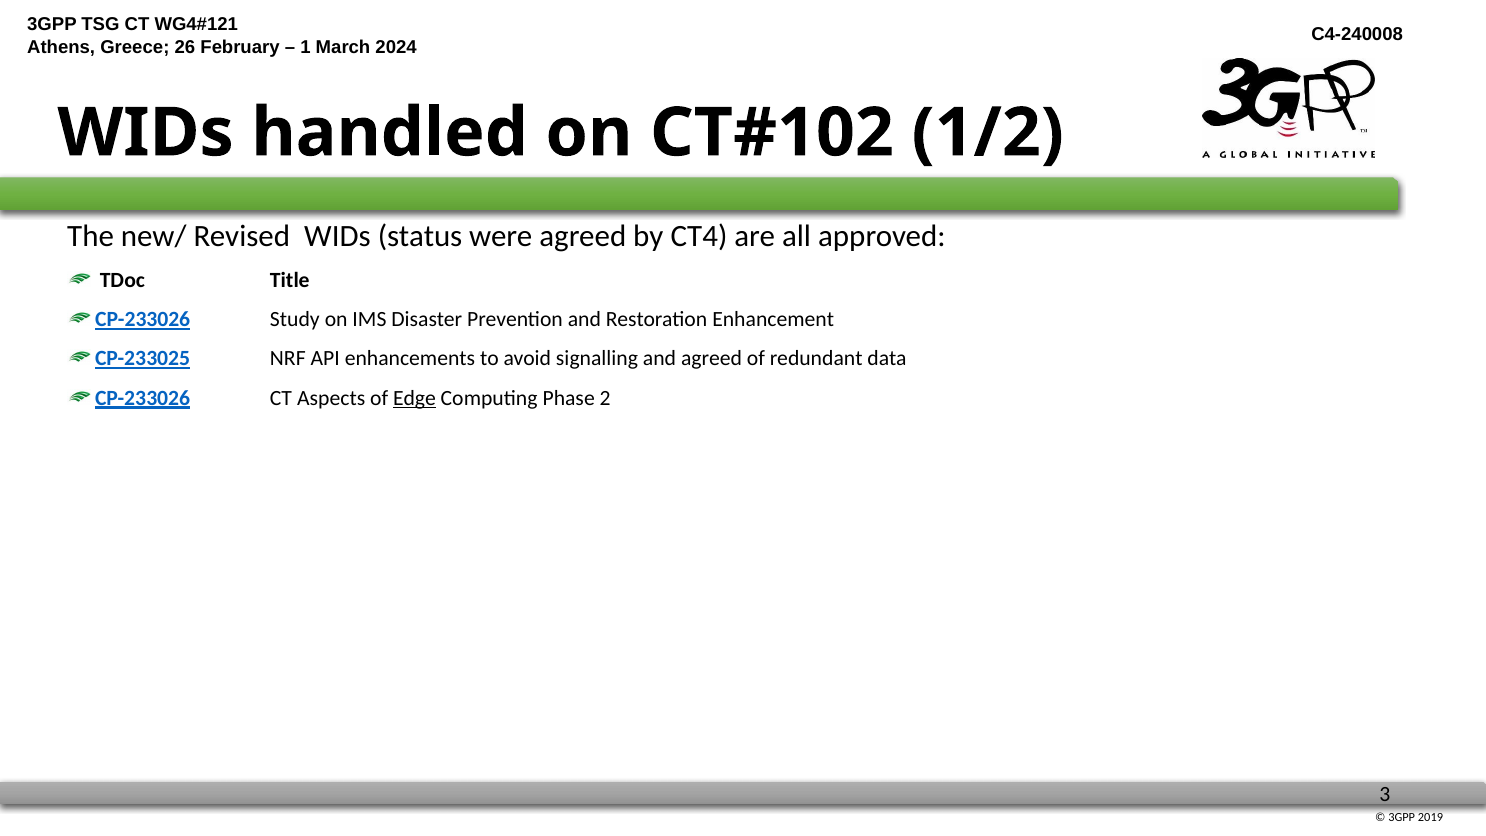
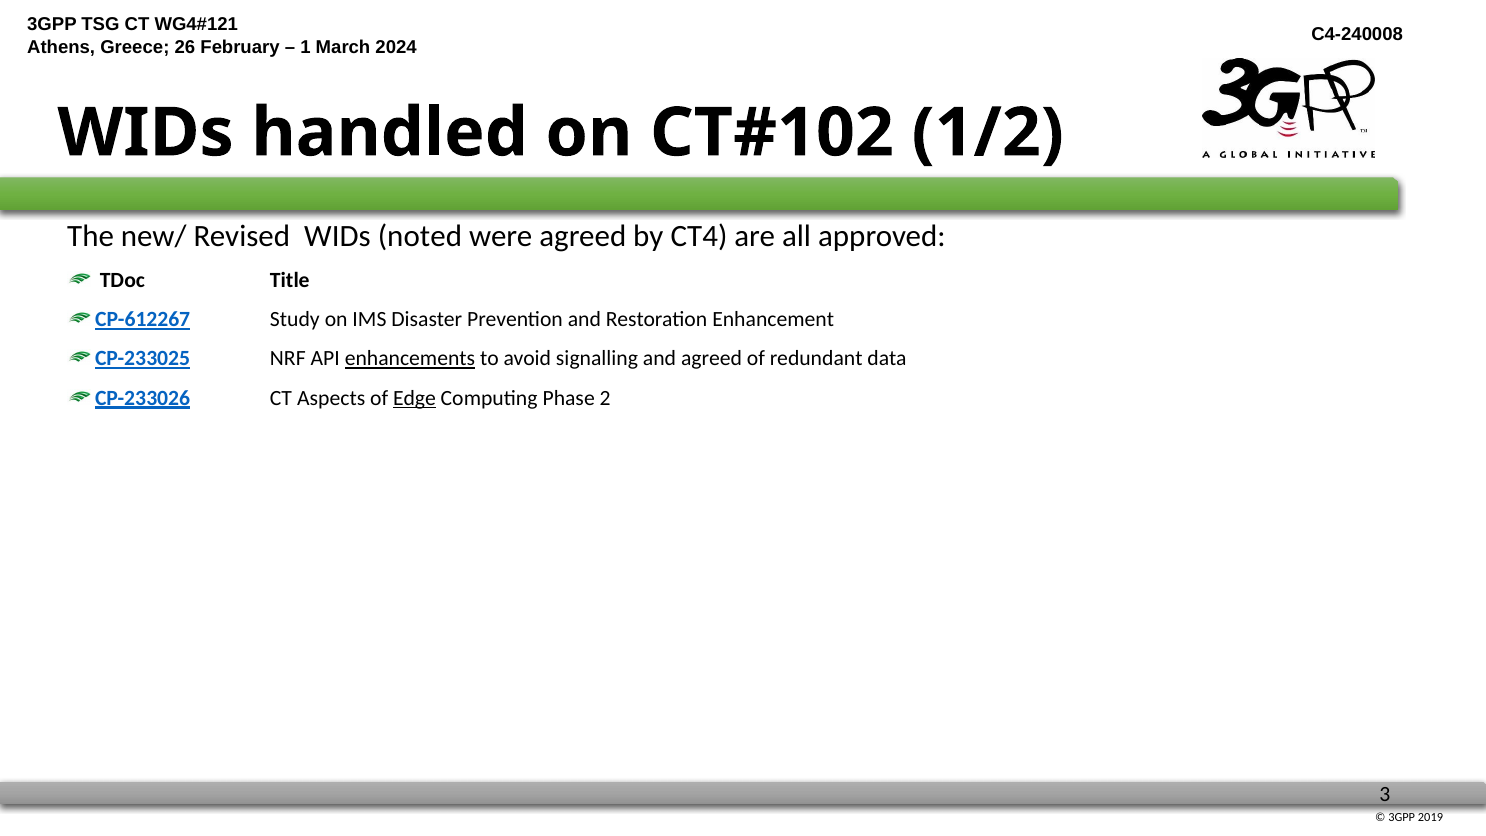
status: status -> noted (420, 236)
CP-233026: CP-233026 -> CP-612267 (143, 319)
enhancements underline: none -> present (410, 359)
